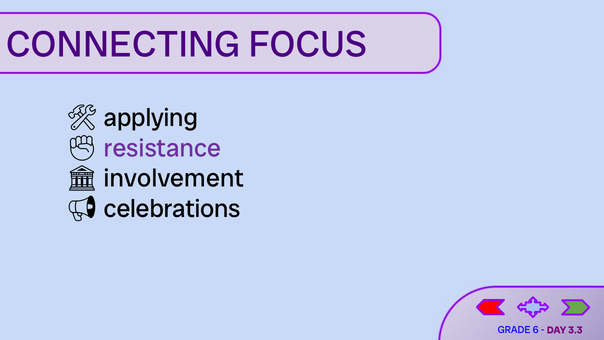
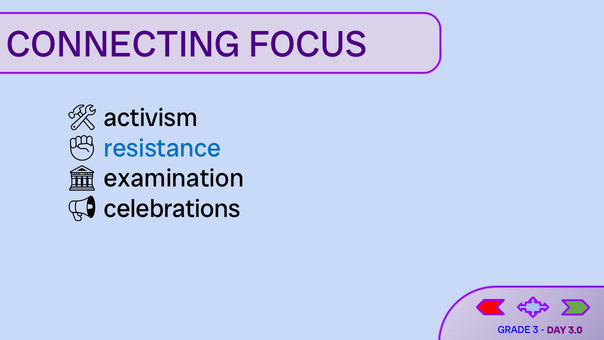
applying: applying -> activism (151, 118)
resistance colour: purple -> blue (162, 148)
involvement: involvement -> examination (174, 178)
6: 6 -> 3 (536, 330)
3.3: 3.3 -> 3.0 (575, 330)
